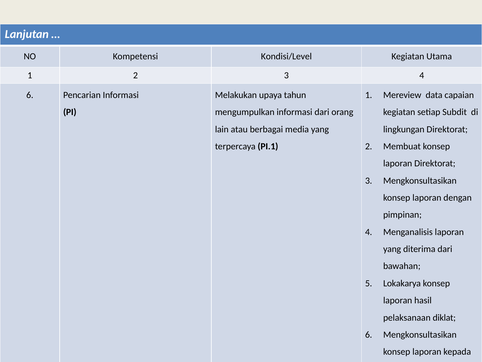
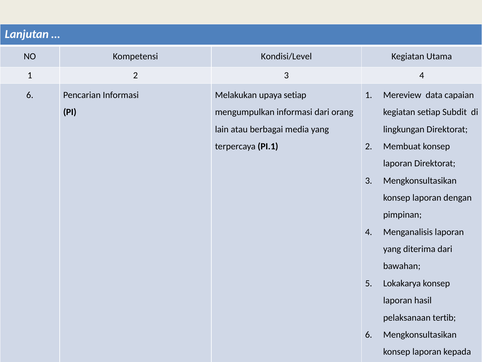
upaya tahun: tahun -> setiap (295, 95)
diklat: diklat -> tertib (444, 317)
